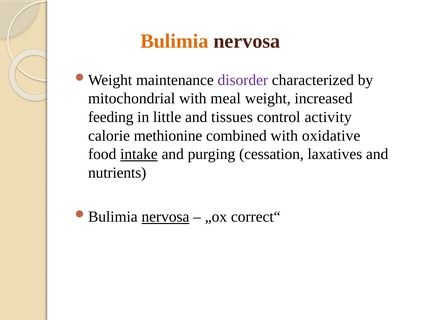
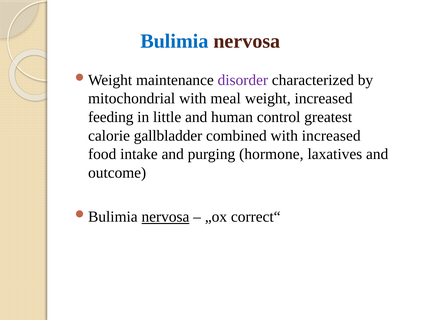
Bulimia colour: orange -> blue (174, 41)
tissues: tissues -> human (232, 117)
activity: activity -> greatest (328, 117)
methionine: methionine -> gallbladder (168, 135)
with oxidative: oxidative -> increased (331, 135)
intake underline: present -> none (139, 154)
cessation: cessation -> hormone (271, 154)
nutrients: nutrients -> outcome (117, 172)
